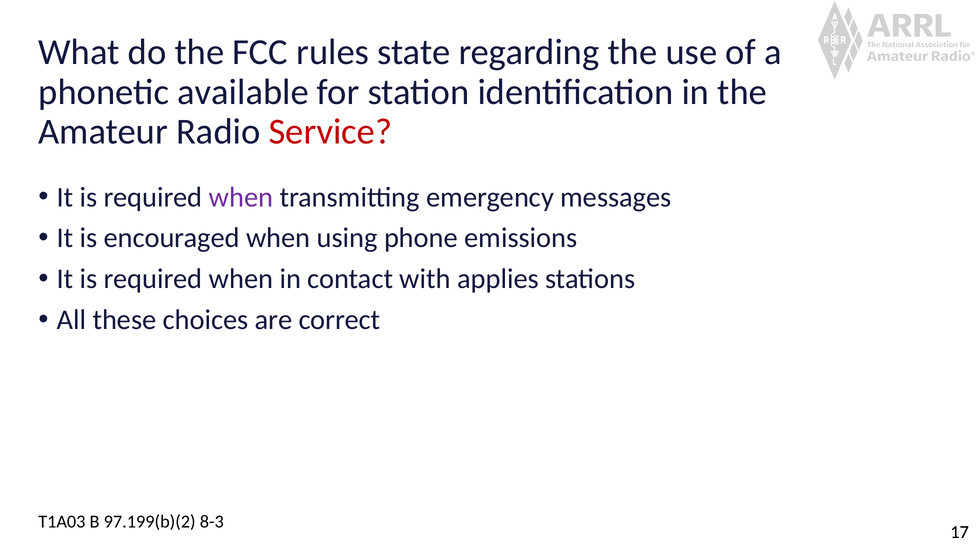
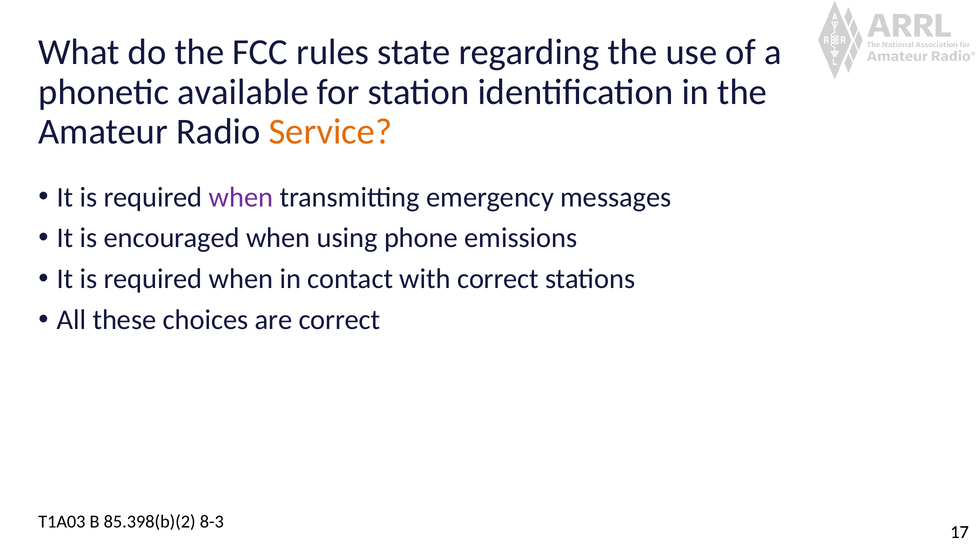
Service colour: red -> orange (330, 131)
with applies: applies -> correct (498, 279)
97.199(b)(2: 97.199(b)(2 -> 85.398(b)(2 (150, 522)
